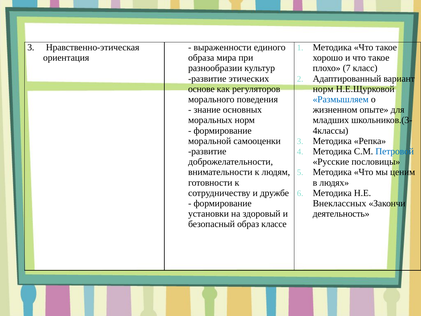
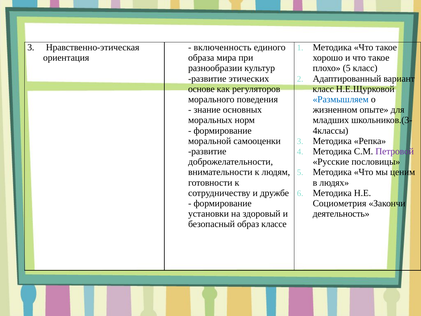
выраженности: выраженности -> включенность (223, 47)
плохо 7: 7 -> 5 (347, 68)
норм: норм -> класс (323, 89)
Петровой colour: blue -> purple (395, 151)
Внеклассных: Внеклассных -> Социометрия (340, 203)
